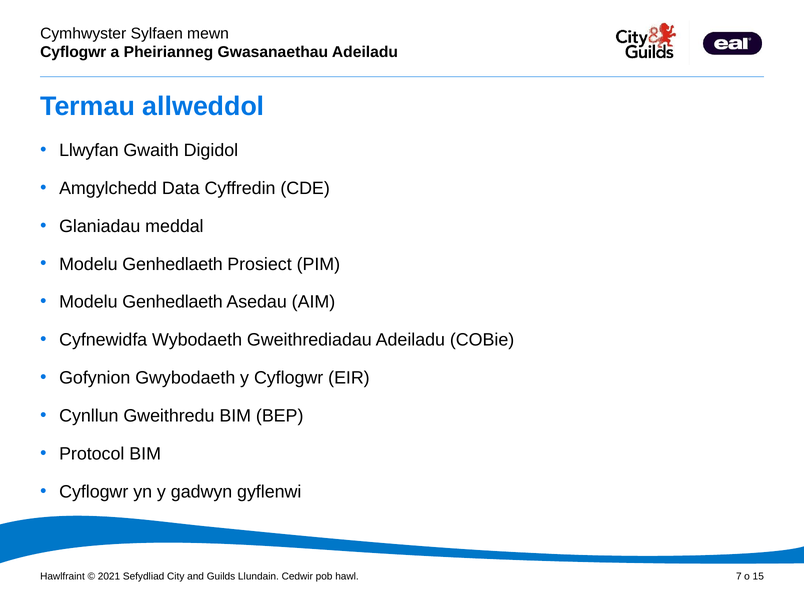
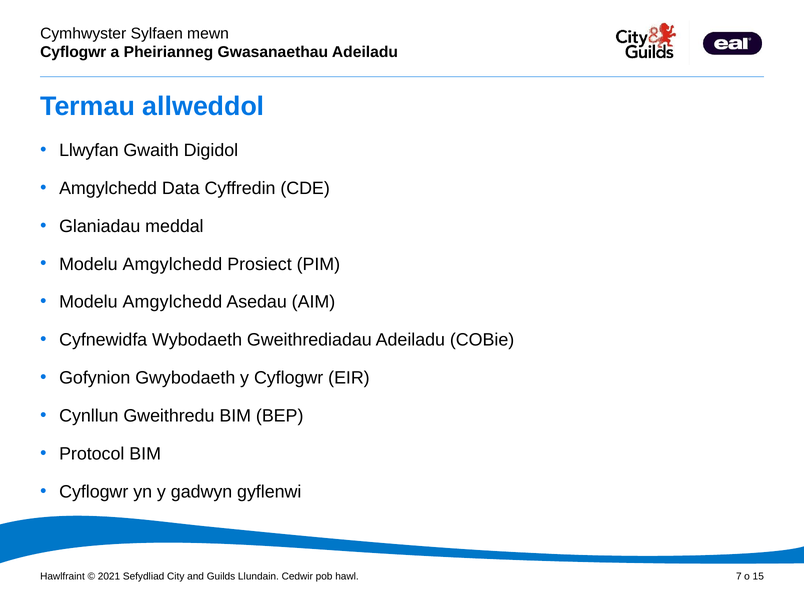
Genhedlaeth: Genhedlaeth -> Amgylchedd (172, 264)
Genhedlaeth: Genhedlaeth -> Amgylchedd (172, 302)
